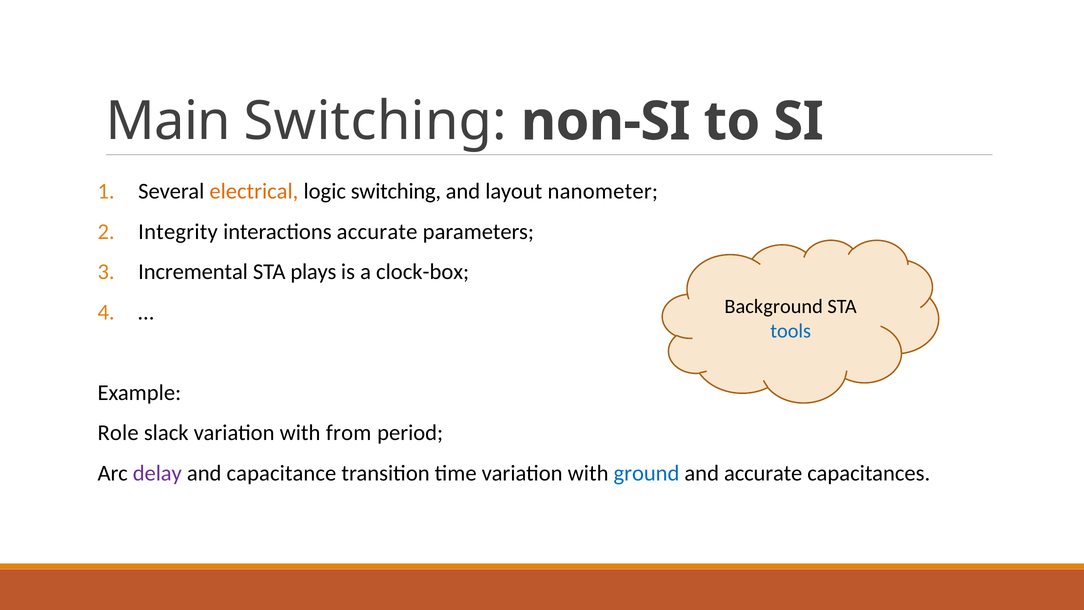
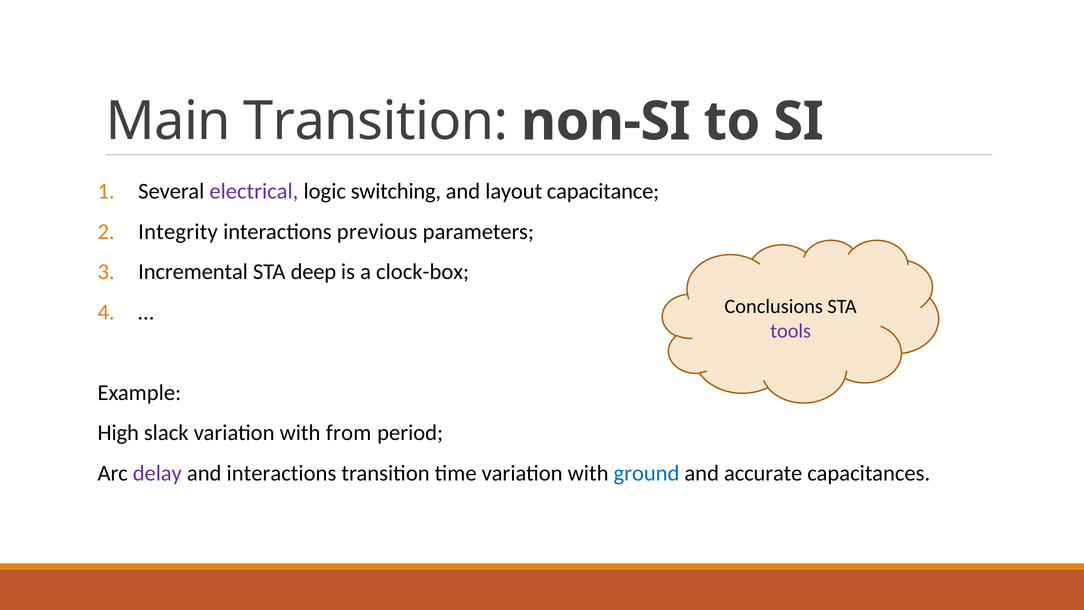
Main Switching: Switching -> Transition (376, 121)
electrical colour: orange -> purple (254, 191)
nanometer: nanometer -> capacitance (603, 191)
interactions accurate: accurate -> previous (377, 232)
plays: plays -> deep (313, 272)
Background: Background -> Conclusions (774, 306)
tools colour: blue -> purple (791, 331)
Role: Role -> High (118, 433)
and capacitance: capacitance -> interactions (281, 473)
